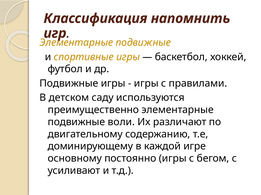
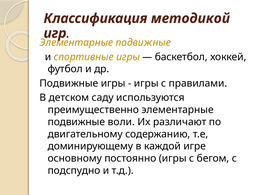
напомнить: напомнить -> методикой (190, 19)
усиливают: усиливают -> подспудно (74, 171)
